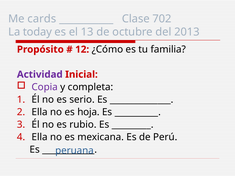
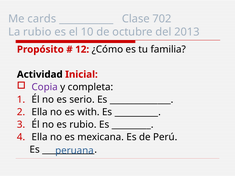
La today: today -> rubio (37, 32)
13: 13 -> 10 (87, 32)
Actividad colour: purple -> black (40, 75)
hoja: hoja -> with (88, 112)
